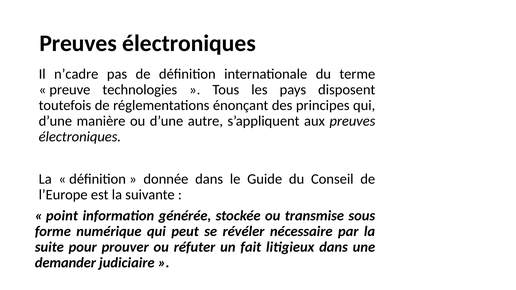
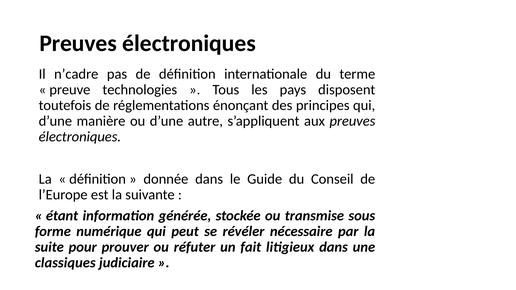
point: point -> étant (62, 216)
demander: demander -> classiques (65, 263)
